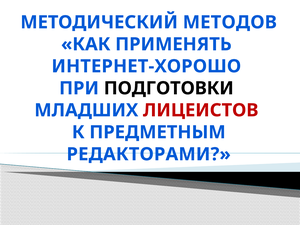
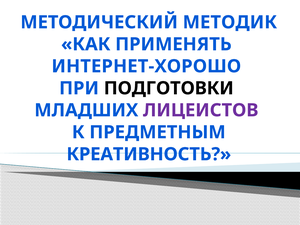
МЕТОДОВ: МЕТОДОВ -> МЕТОДИК (230, 22)
ЛИЦЕИСТОВ colour: red -> purple (201, 110)
РЕДАКТОРАМИ: РЕДАКТОРАМИ -> КРЕАТИВНОСТЬ (149, 154)
